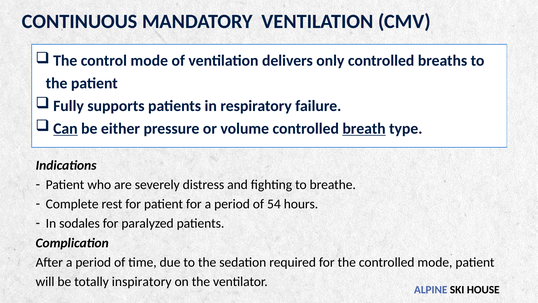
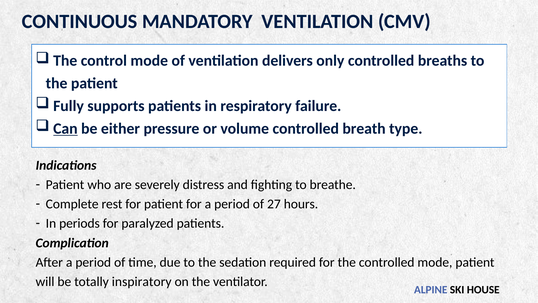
breath underline: present -> none (364, 128)
54: 54 -> 27 (274, 204)
sodales: sodales -> periods (79, 223)
